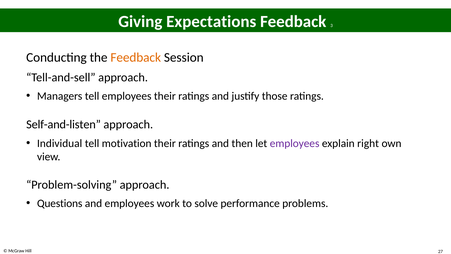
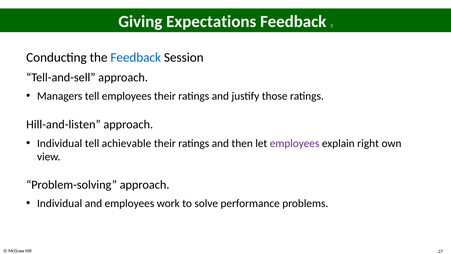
Feedback colour: orange -> blue (136, 57)
Self-and-listen: Self-and-listen -> Hill-and-listen (63, 124)
motivation: motivation -> achievable (127, 143)
Questions: Questions -> Individual (60, 203)
